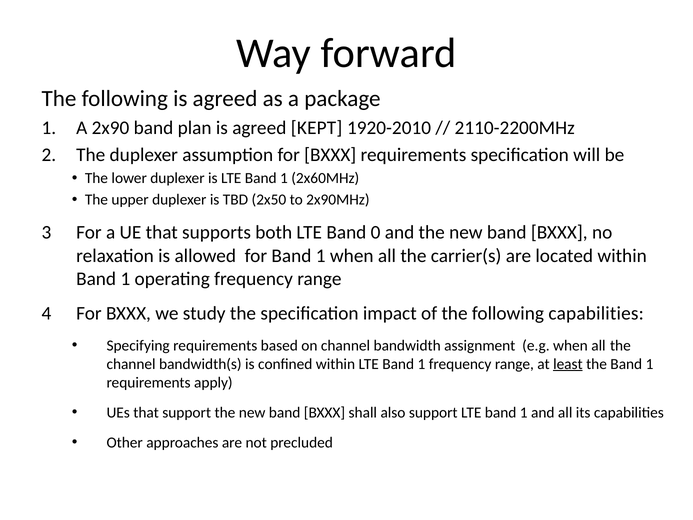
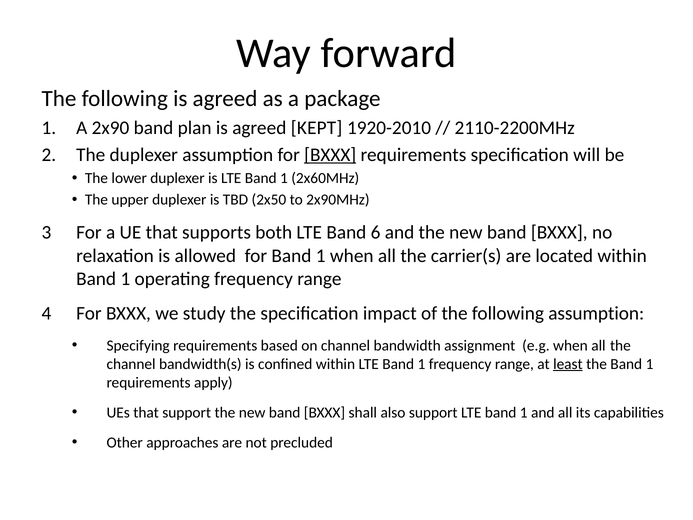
BXXX underline: none -> present (330, 155)
0: 0 -> 6 (376, 232)
following capabilities: capabilities -> assumption (596, 313)
